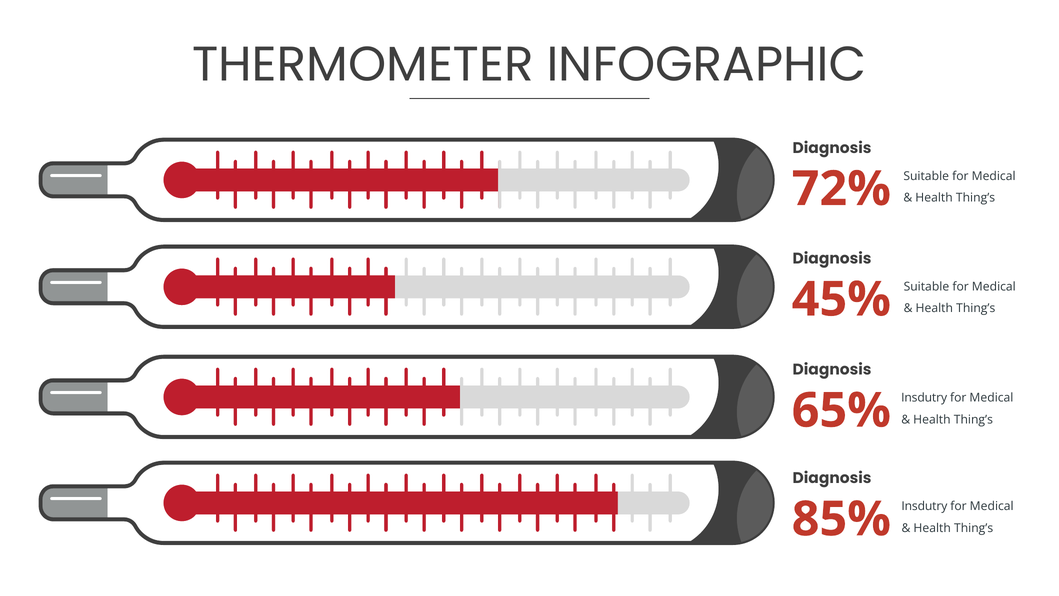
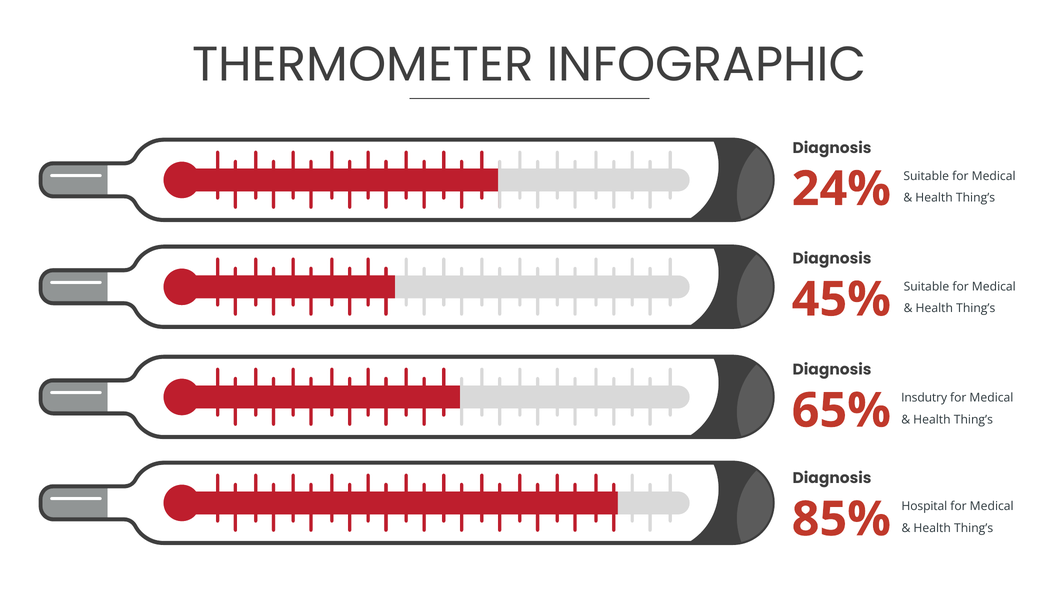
72%: 72% -> 24% (841, 189)
Insdutry: Insdutry -> Hospital (924, 506)
